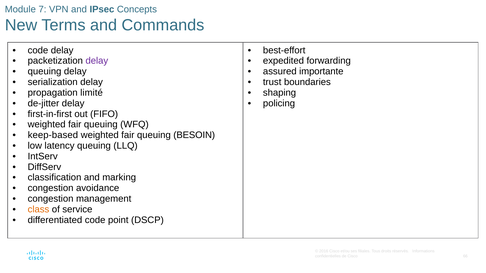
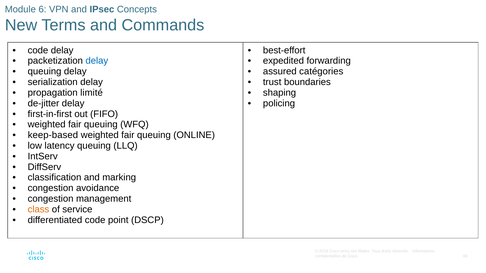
7: 7 -> 6 (42, 9)
delay colour: purple -> blue (97, 61)
importante: importante -> catégories (321, 72)
BESOIN: BESOIN -> ONLINE (194, 135)
